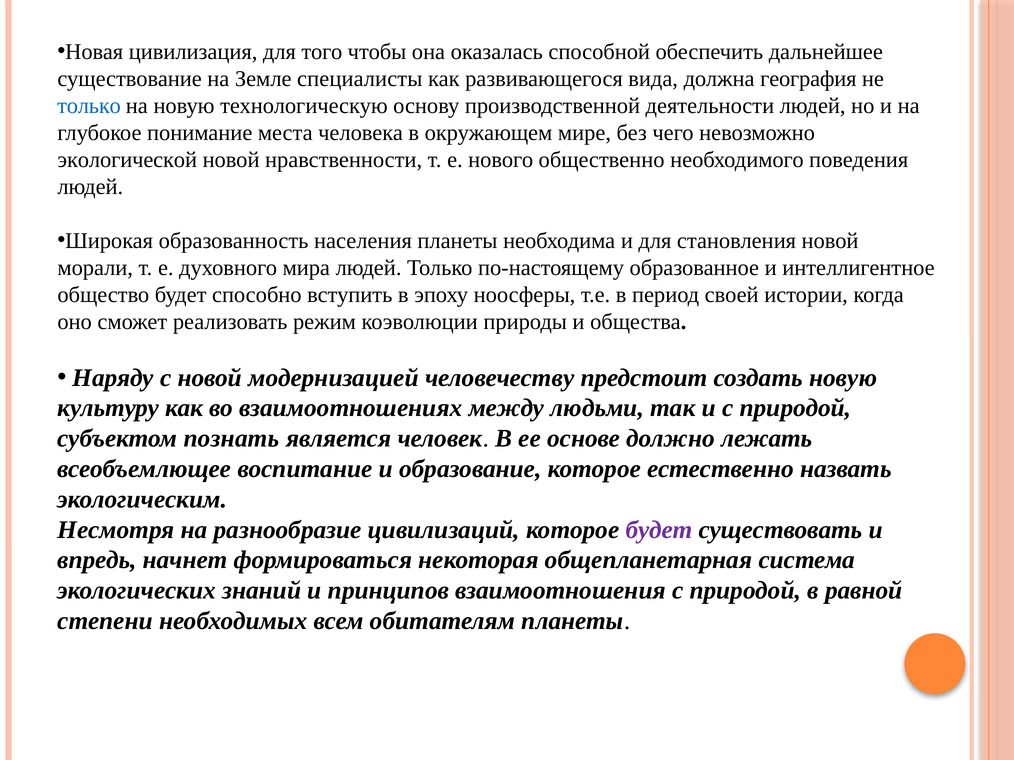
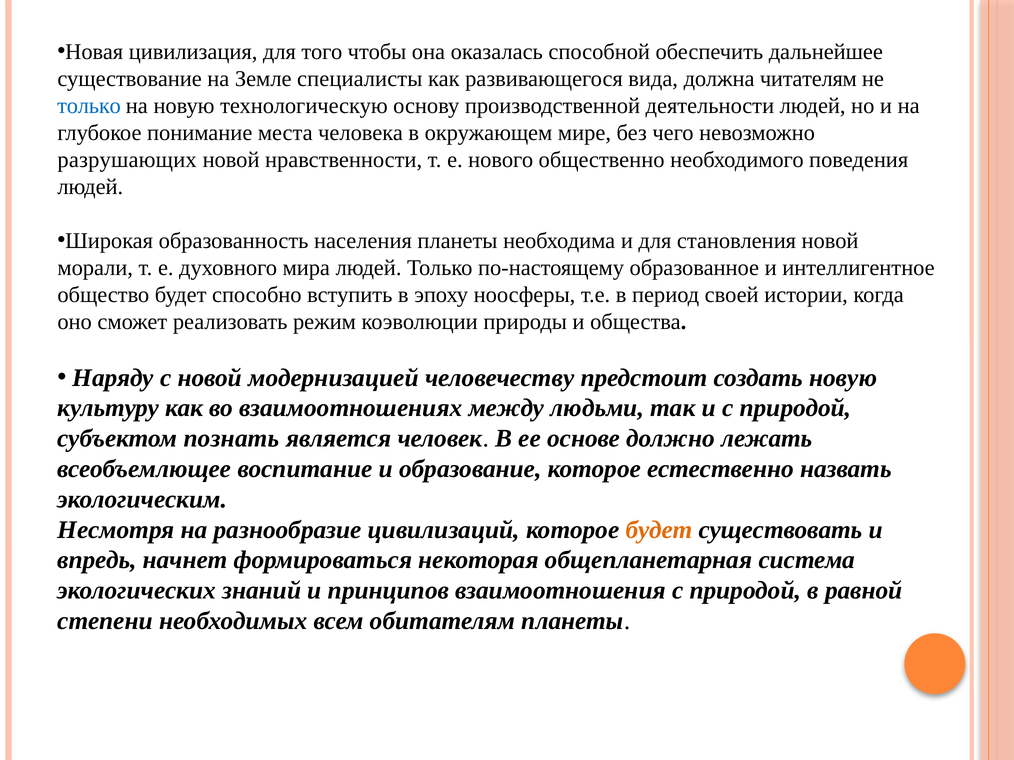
география: география -> читателям (808, 79)
экологической: экологической -> разрушающих (127, 160)
будет colour: purple -> orange (659, 530)
